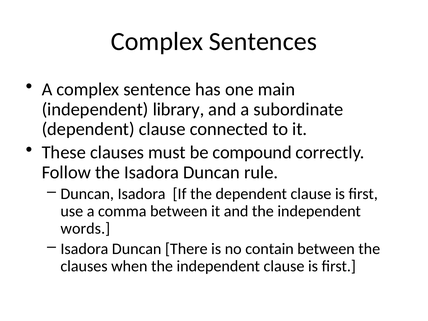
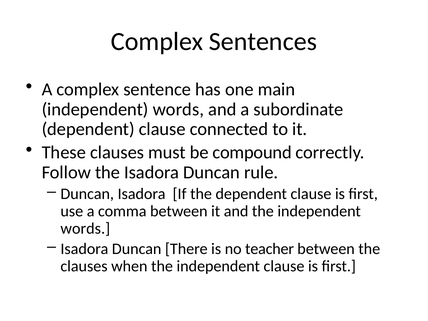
library: library -> words (178, 109)
contain: contain -> teacher (270, 249)
